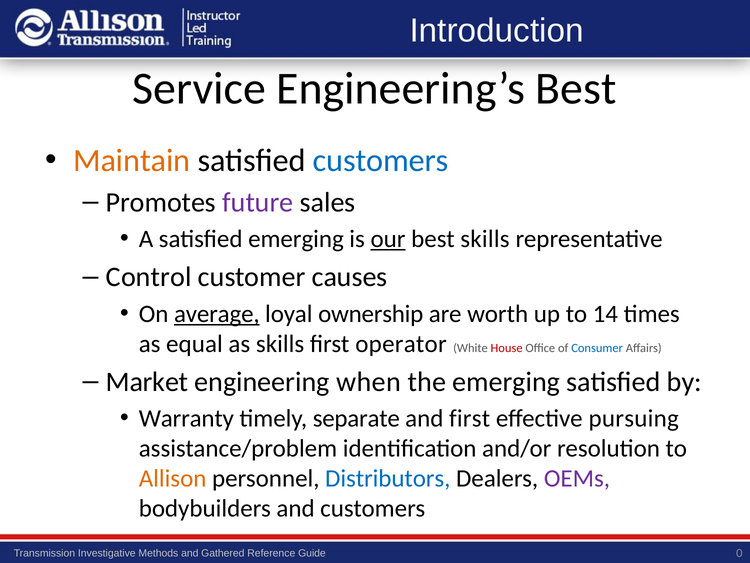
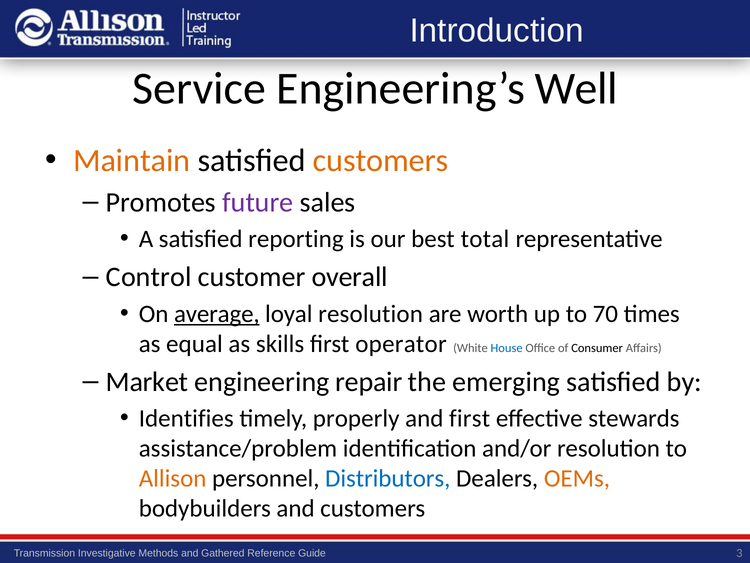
Engineering’s Best: Best -> Well (576, 88)
customers colour: blue -> orange (381, 160)
satisfied emerging: emerging -> reporting (296, 239)
our underline: present -> none (388, 239)
best skills: skills -> total (485, 239)
causes: causes -> overall (350, 277)
loyal ownership: ownership -> resolution (371, 314)
14: 14 -> 70 (605, 314)
House colour: red -> blue (507, 348)
Consumer colour: blue -> black (597, 348)
when: when -> repair (369, 381)
Warranty: Warranty -> Identifies (186, 418)
separate: separate -> properly (356, 418)
pursuing: pursuing -> stewards (634, 418)
OEMs colour: purple -> orange (577, 478)
0: 0 -> 3 (739, 553)
